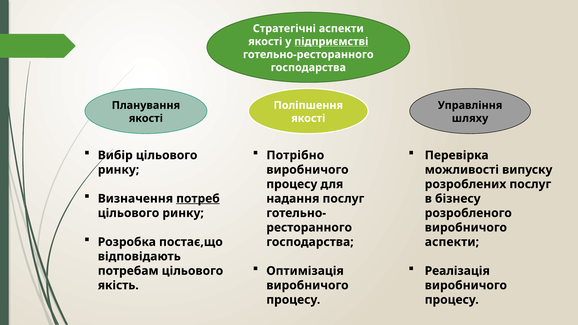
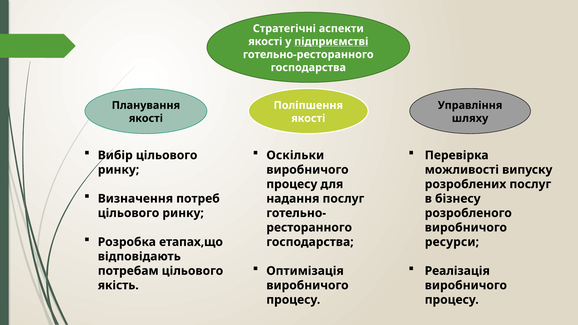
Потрібно: Потрібно -> Оскільки (295, 155)
потреб underline: present -> none (198, 199)
постає,що: постає,що -> етапах,що (191, 242)
аспекти: аспекти -> ресурси (452, 242)
